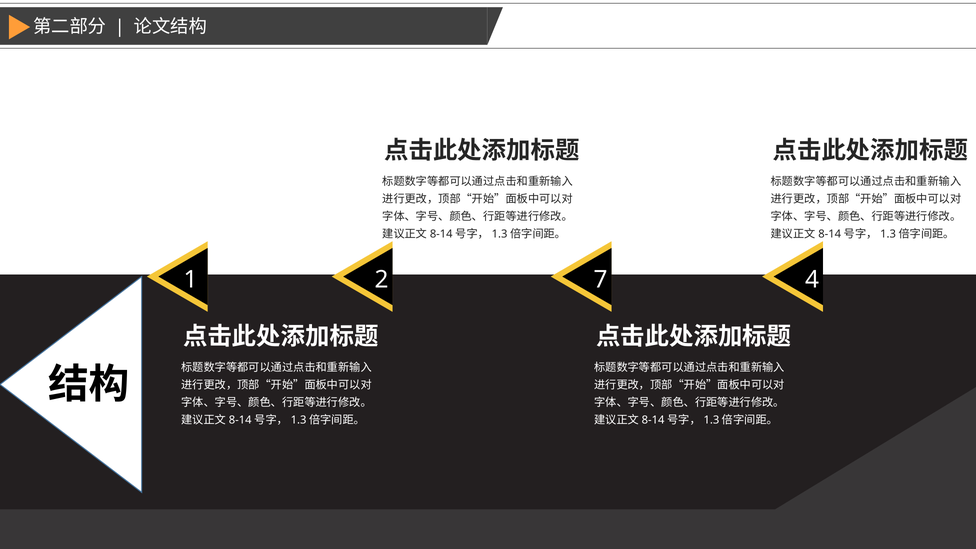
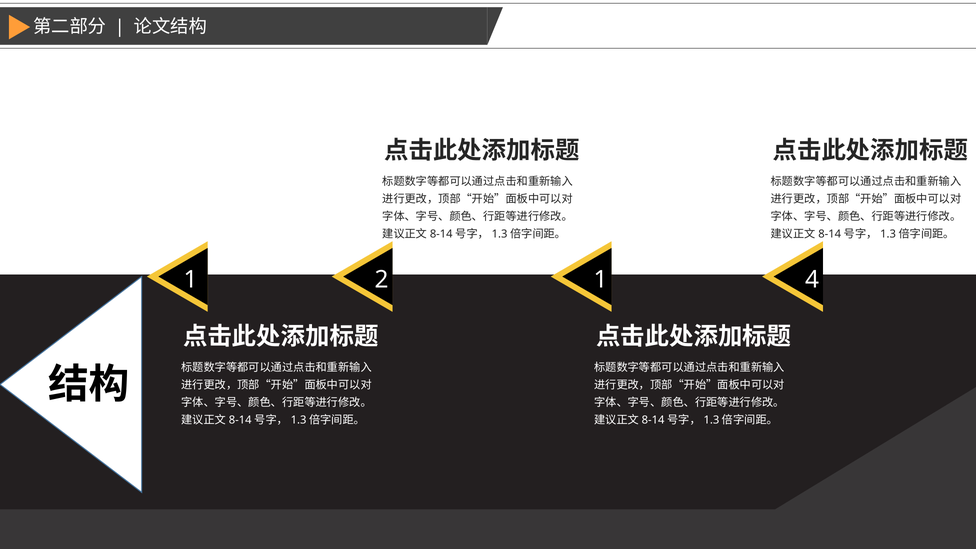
2 7: 7 -> 1 (601, 280)
